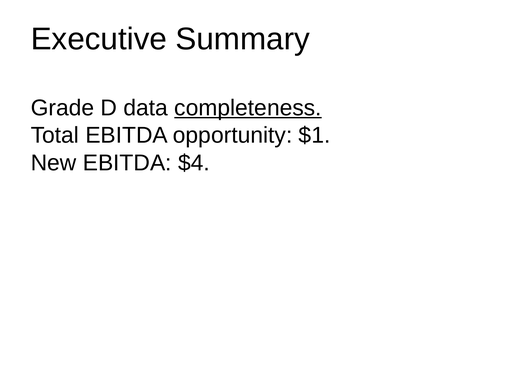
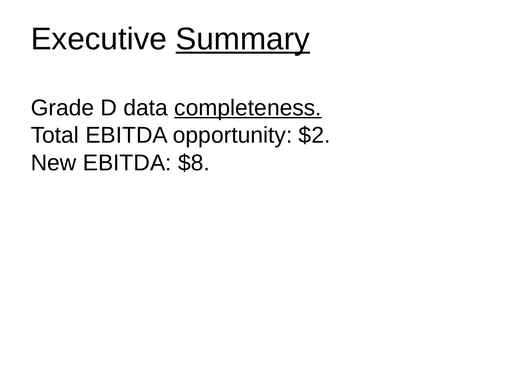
Summary underline: none -> present (243, 39)
$1: $1 -> $2 (315, 135)
$4: $4 -> $8 (194, 163)
